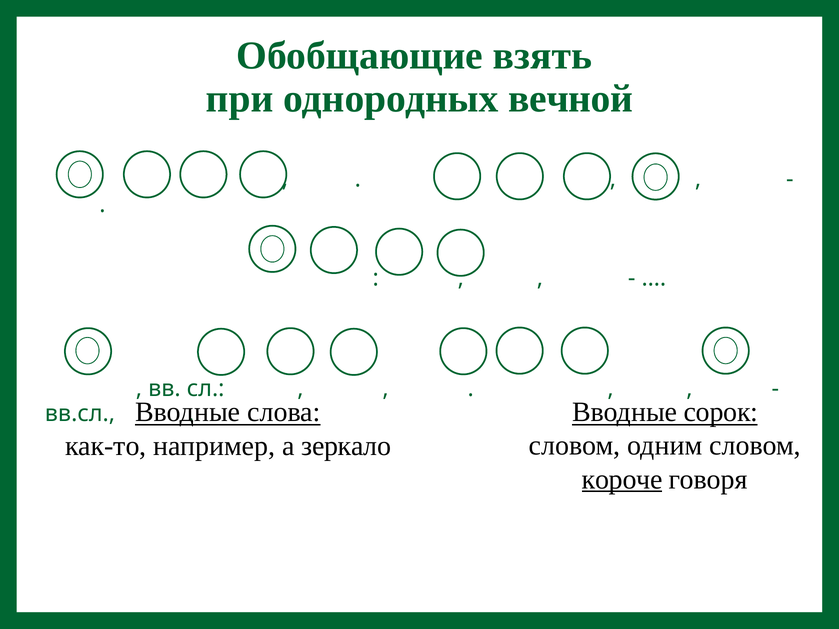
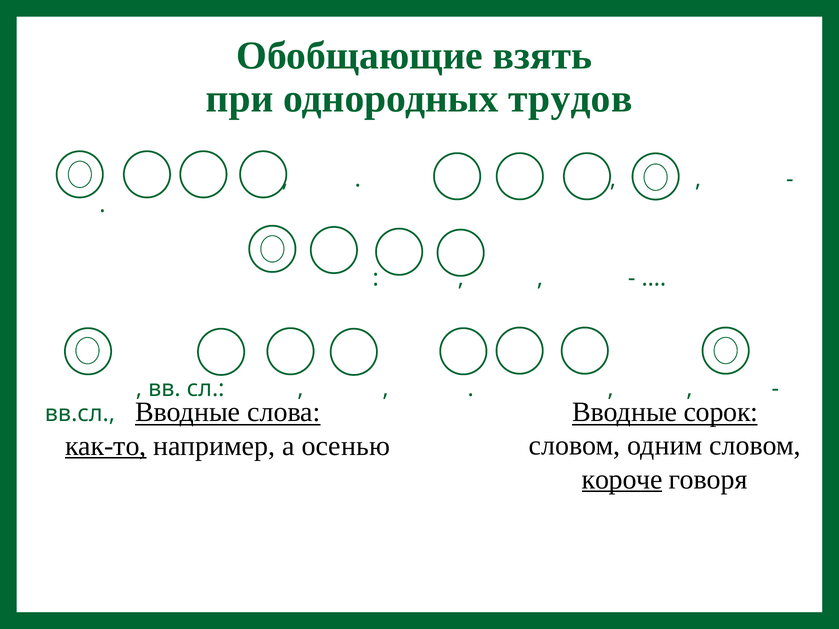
вечной: вечной -> трудов (570, 99)
как-то underline: none -> present (106, 446)
зеркало: зеркало -> осенью (346, 446)
